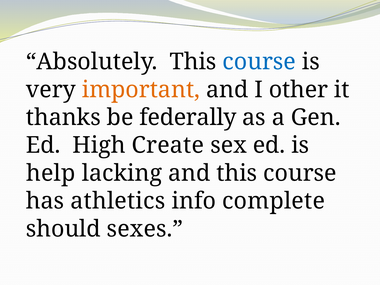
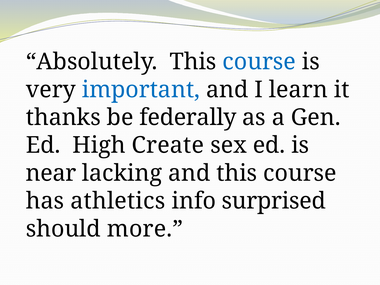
important colour: orange -> blue (141, 90)
other: other -> learn (298, 90)
help: help -> near (51, 173)
complete: complete -> surprised (274, 201)
sexes: sexes -> more (145, 229)
